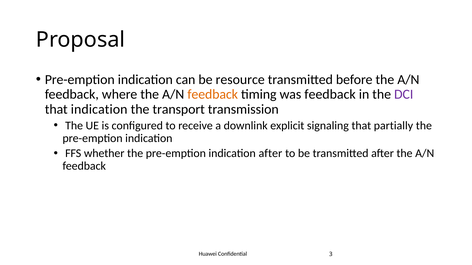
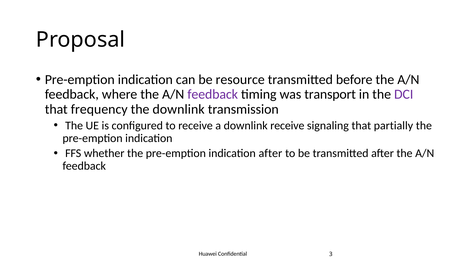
feedback colour: orange -> purple (213, 95)
was feedback: feedback -> transport (330, 95)
that indication: indication -> frequency (99, 109)
the transport: transport -> downlink (179, 109)
downlink explicit: explicit -> receive (287, 126)
